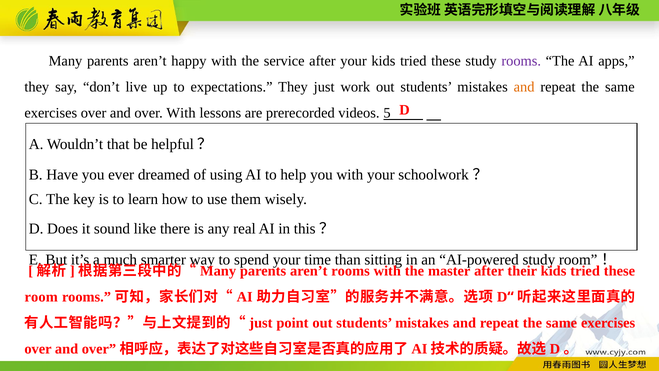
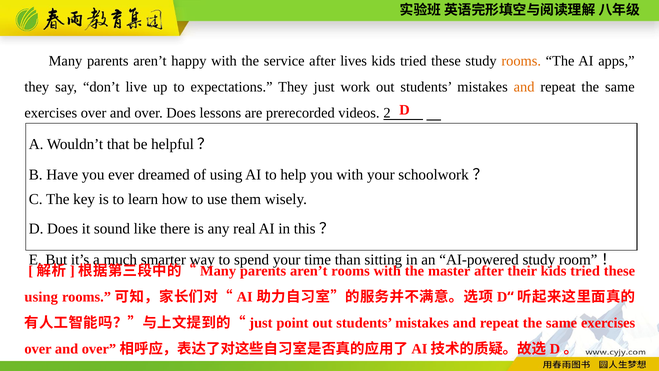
after your: your -> lives (354, 61)
rooms colour: purple -> orange (521, 61)
over With: With -> Does (181, 113)
5: 5 -> 2 (387, 113)
room: room -> using (41, 297)
